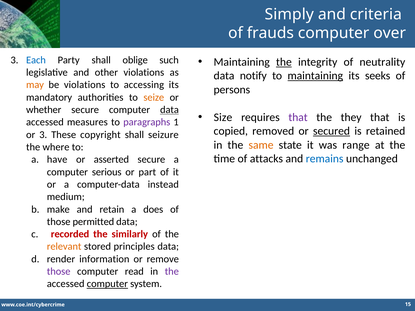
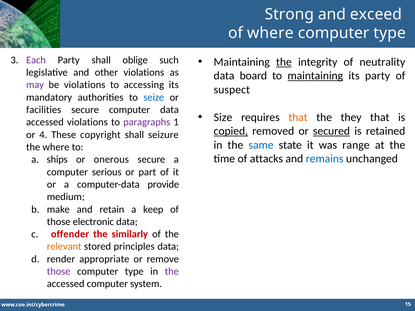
Simply: Simply -> Strong (289, 14)
criteria: criteria -> exceed (376, 14)
of frauds: frauds -> where (270, 33)
over: over -> type (390, 33)
Each colour: blue -> purple (36, 60)
notify: notify -> board (253, 76)
its seeks: seeks -> party (378, 76)
may colour: orange -> purple (35, 85)
persons: persons -> suspect (232, 90)
seize colour: orange -> blue (154, 97)
whether: whether -> facilities (44, 110)
data underline: present -> none (169, 110)
that colour: purple -> orange (298, 117)
accessed measures: measures -> violations (87, 122)
copied underline: none -> present (231, 131)
or 3: 3 -> 4 (43, 135)
same colour: orange -> blue (261, 145)
have: have -> ships (57, 160)
asserted: asserted -> onerous (111, 160)
instead: instead -> provide (163, 185)
does: does -> keep (153, 209)
permitted: permitted -> electronic (93, 222)
recorded: recorded -> offender (70, 234)
information: information -> appropriate (104, 259)
read: read -> type (134, 272)
computer underline: present -> none (107, 284)
